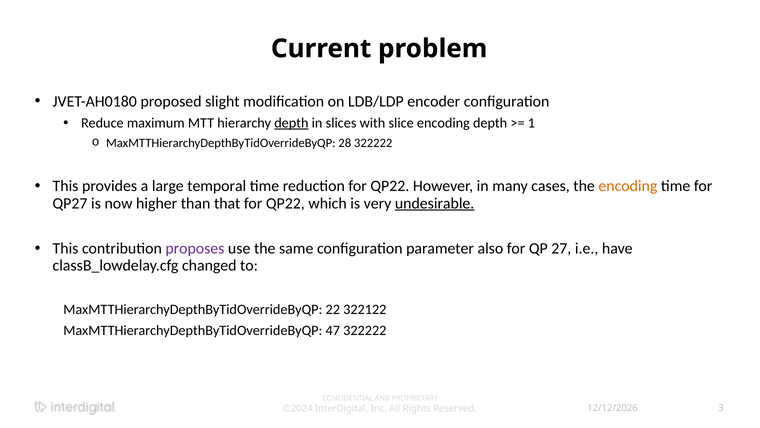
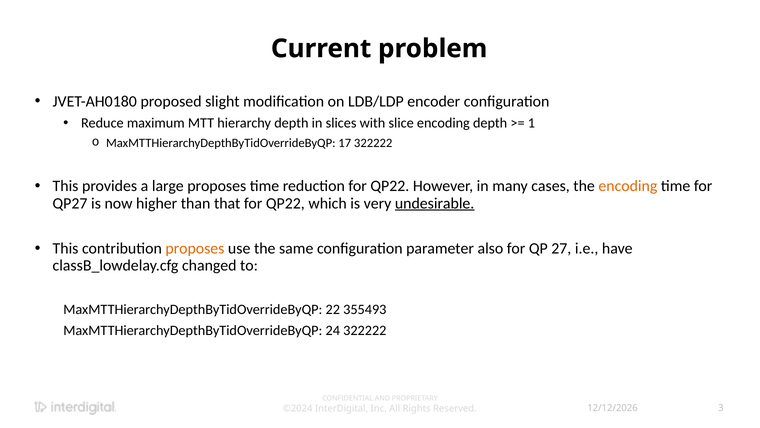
depth underline: present -> none (291, 123)
28: 28 -> 17 (345, 143)
large temporal: temporal -> proposes (217, 186)
proposes colour: purple -> orange (195, 248)
322122: 322122 -> 355493 (365, 309)
47: 47 -> 24 (333, 330)
